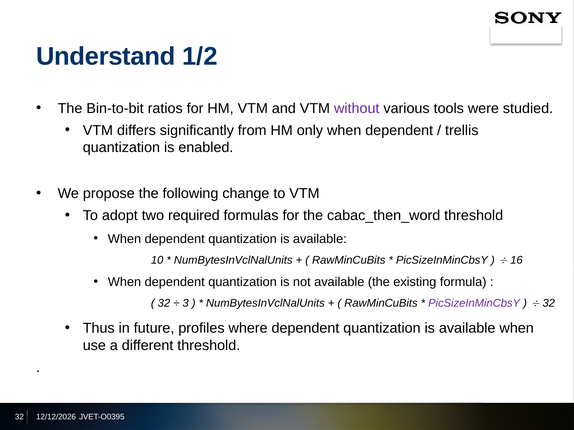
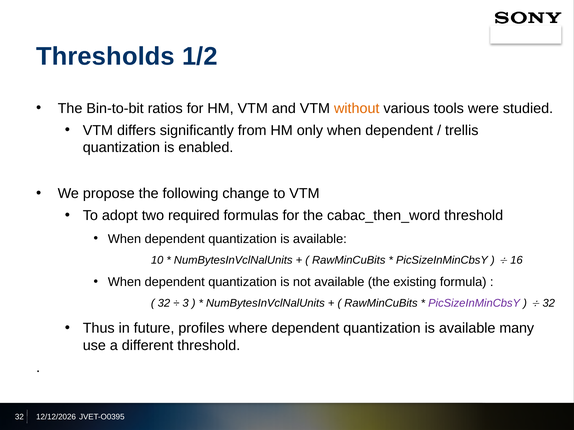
Understand: Understand -> Thresholds (105, 57)
without colour: purple -> orange (357, 108)
available when: when -> many (517, 329)
